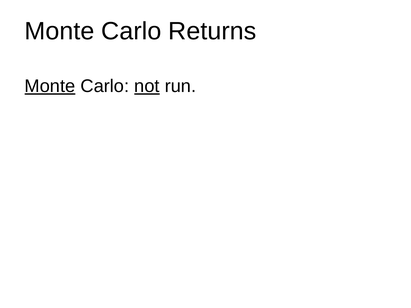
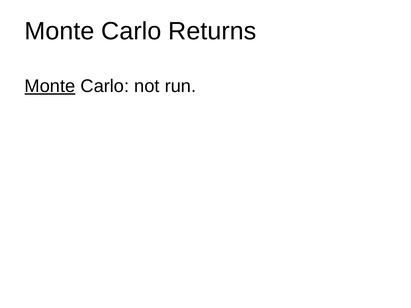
not underline: present -> none (147, 86)
